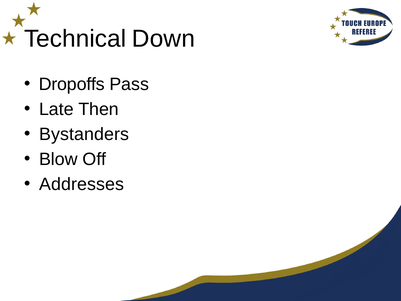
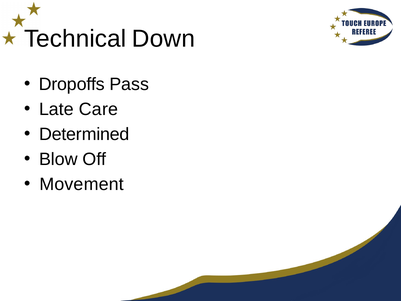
Then: Then -> Care (98, 109)
Bystanders: Bystanders -> Determined (84, 134)
Addresses: Addresses -> Movement (82, 184)
